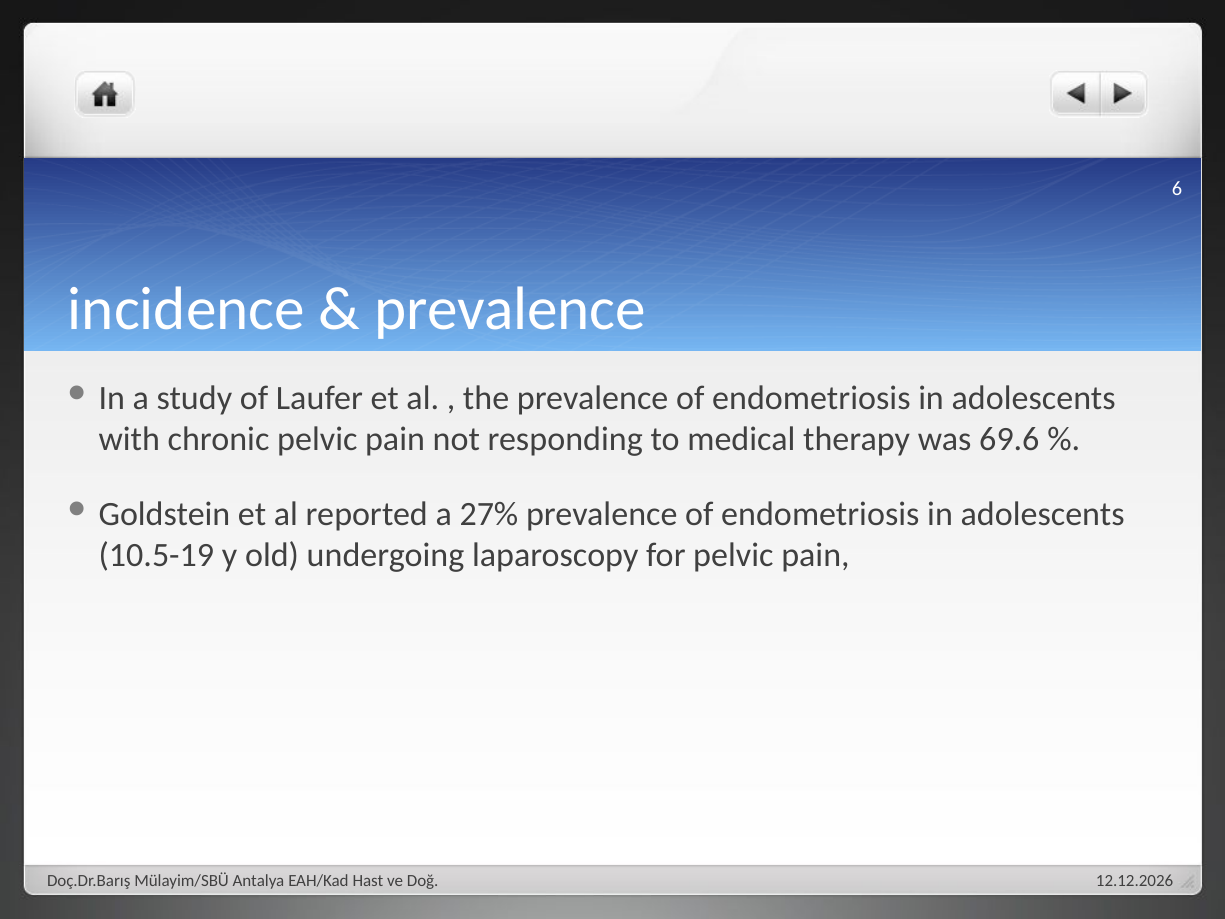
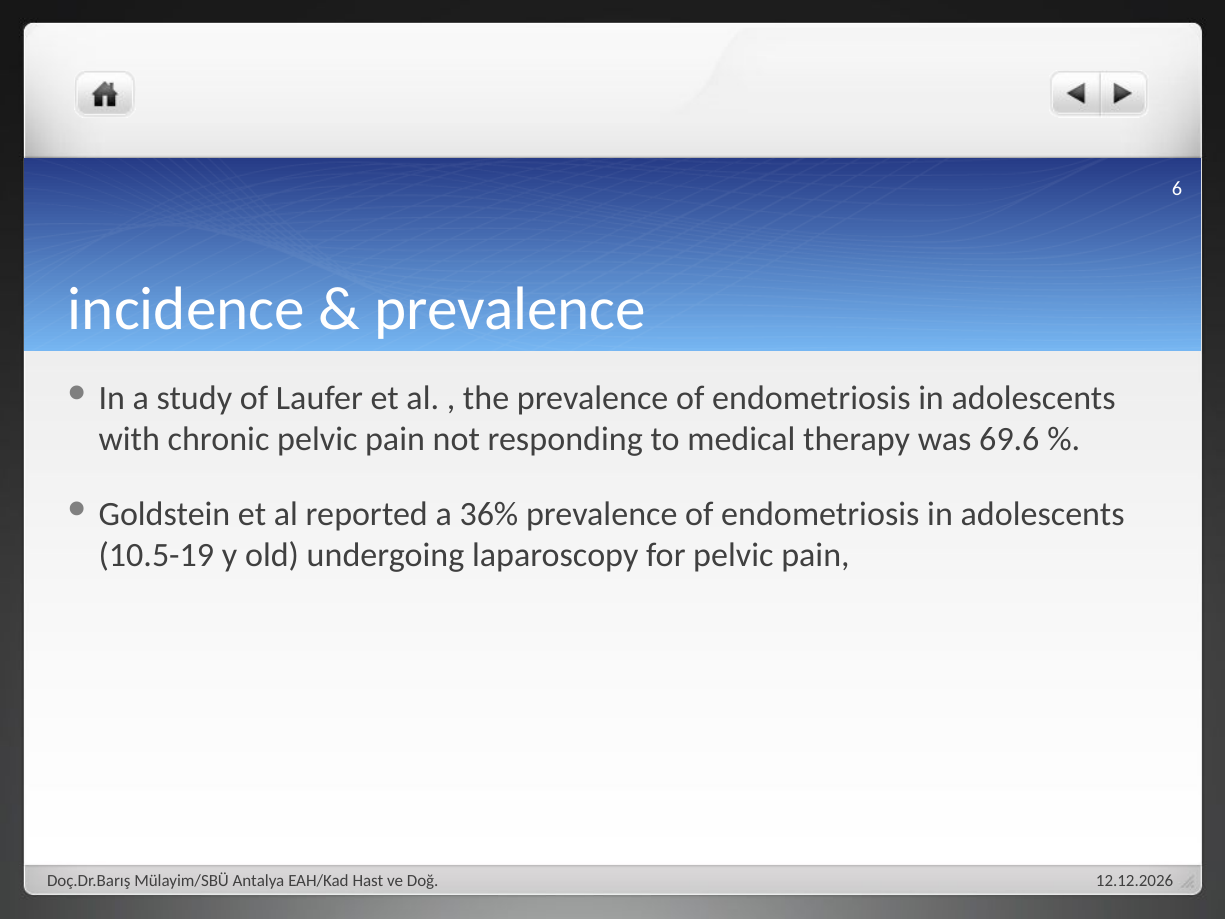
27%: 27% -> 36% (489, 514)
